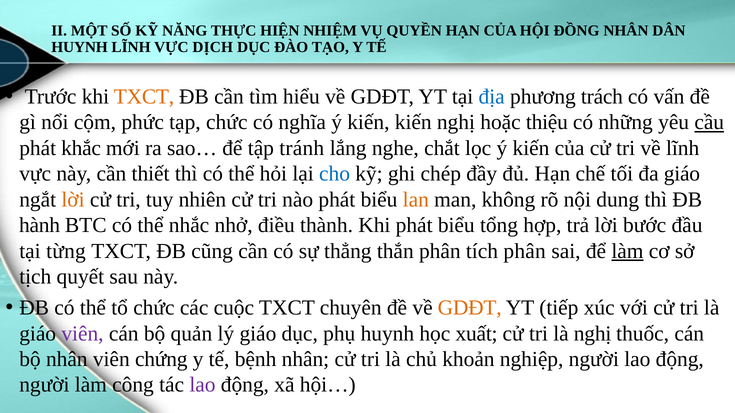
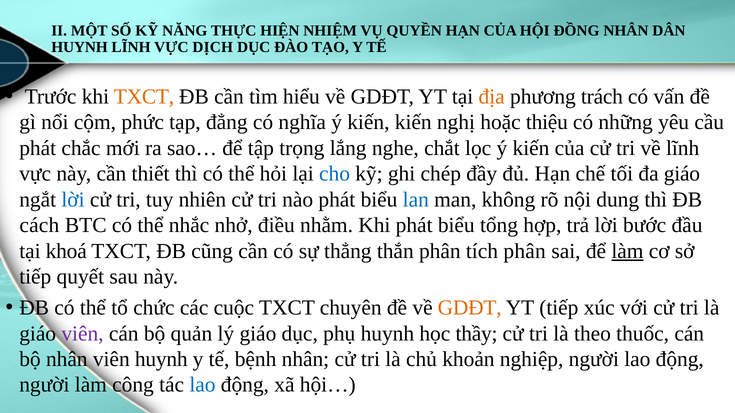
địa colour: blue -> orange (492, 97)
tạp chức: chức -> đẳng (227, 123)
cầu underline: present -> none (709, 123)
khắc: khắc -> chắc (81, 148)
tránh: tránh -> trọng (302, 148)
lời colour: orange -> blue (73, 200)
lan colour: orange -> blue (416, 200)
hành: hành -> cách (39, 226)
thành: thành -> nhằm (327, 226)
từng: từng -> khoá (66, 251)
tịch: tịch -> tiếp (35, 277)
xuất: xuất -> thầy (477, 334)
là nghị: nghị -> theo (593, 334)
viên chứng: chứng -> huynh (161, 360)
lao colour: purple -> blue (202, 385)
